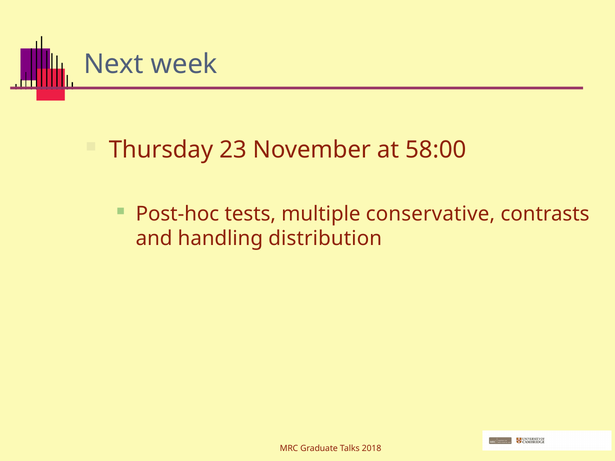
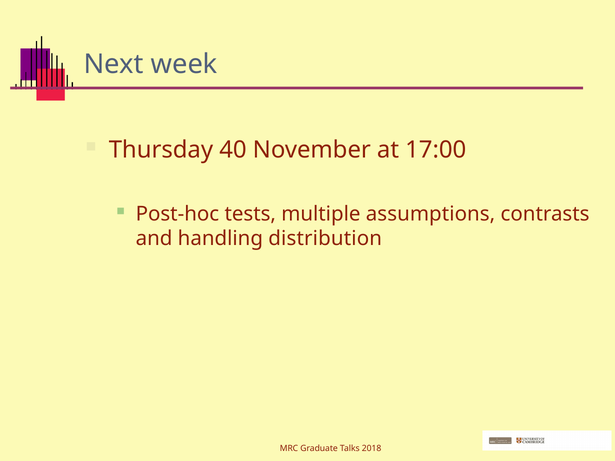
23: 23 -> 40 (233, 150)
58:00: 58:00 -> 17:00 (436, 150)
conservative: conservative -> assumptions (431, 214)
